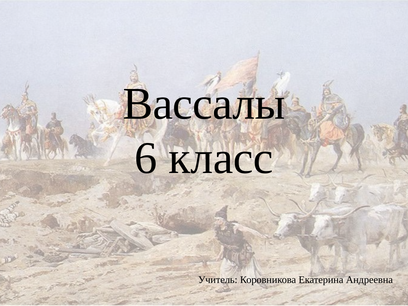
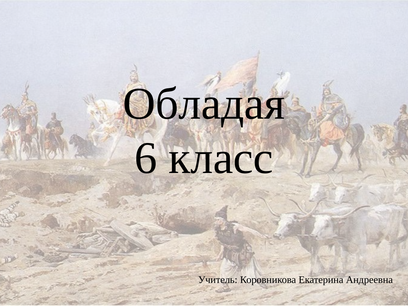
Вассалы: Вассалы -> Обладая (204, 104)
